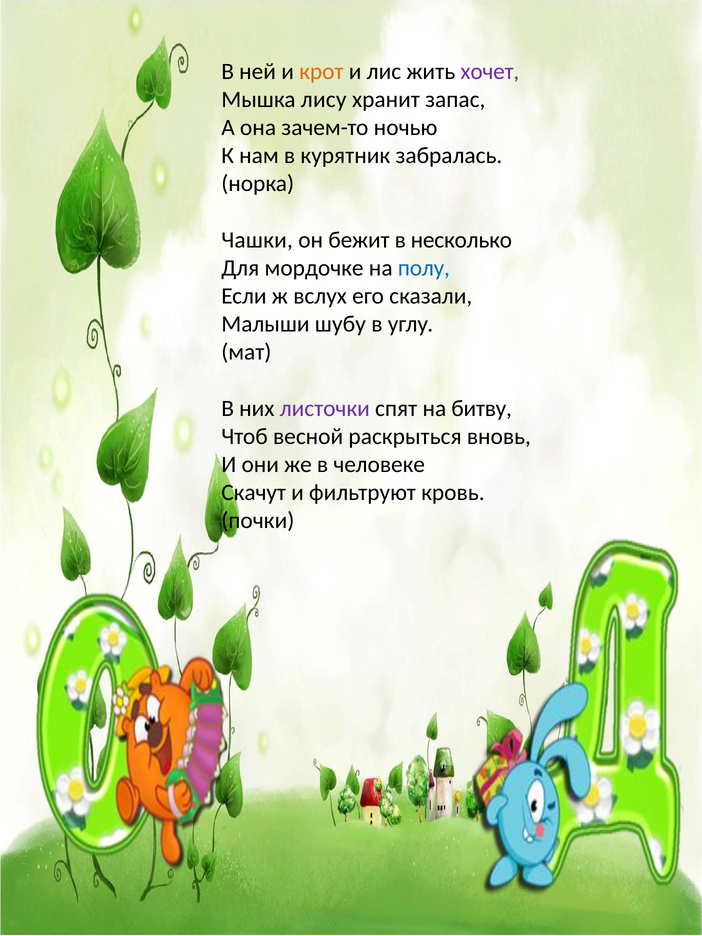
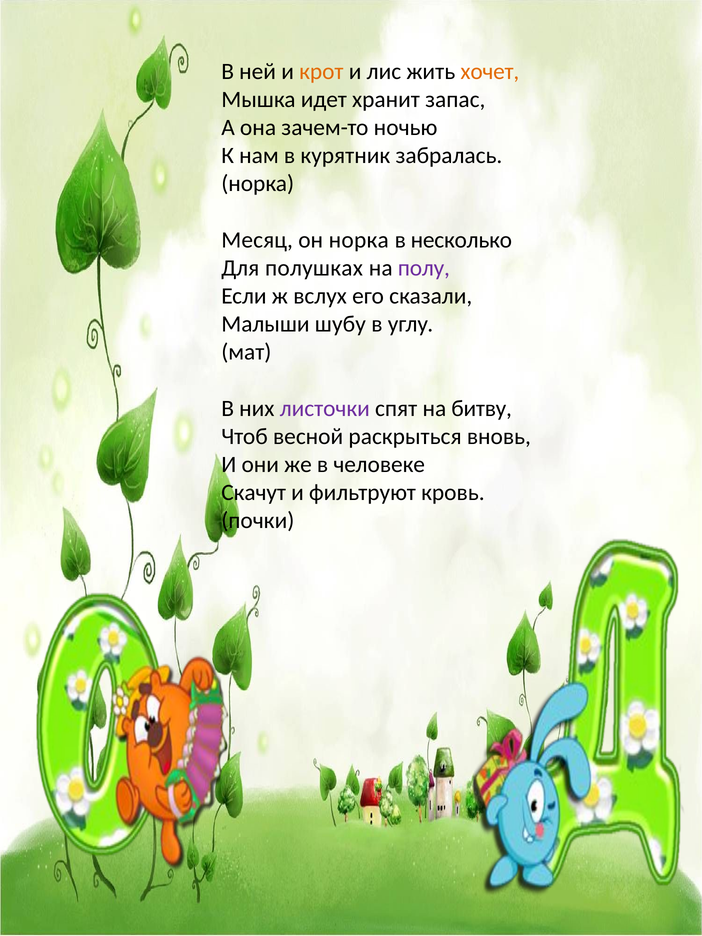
хочет colour: purple -> orange (490, 71)
лису: лису -> идет (324, 100)
Чашки: Чашки -> Месяц (257, 240)
он бежит: бежит -> норка (359, 240)
мордочке: мордочке -> полушках (314, 268)
полу colour: blue -> purple (424, 268)
